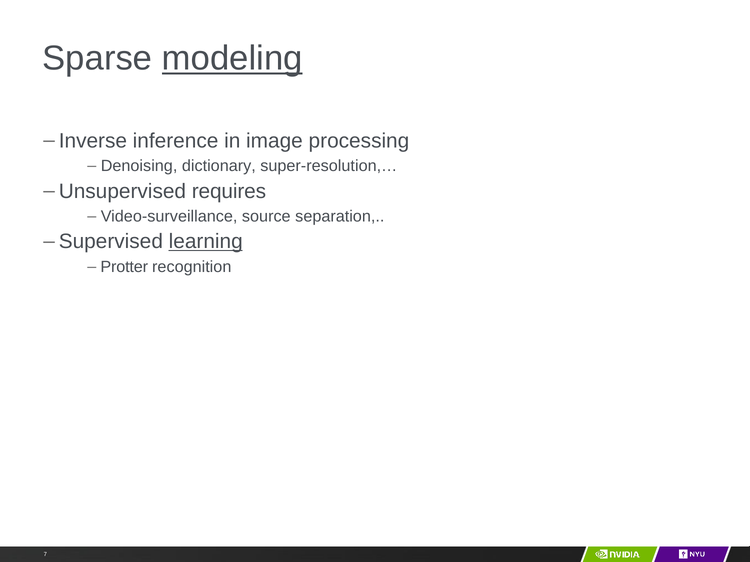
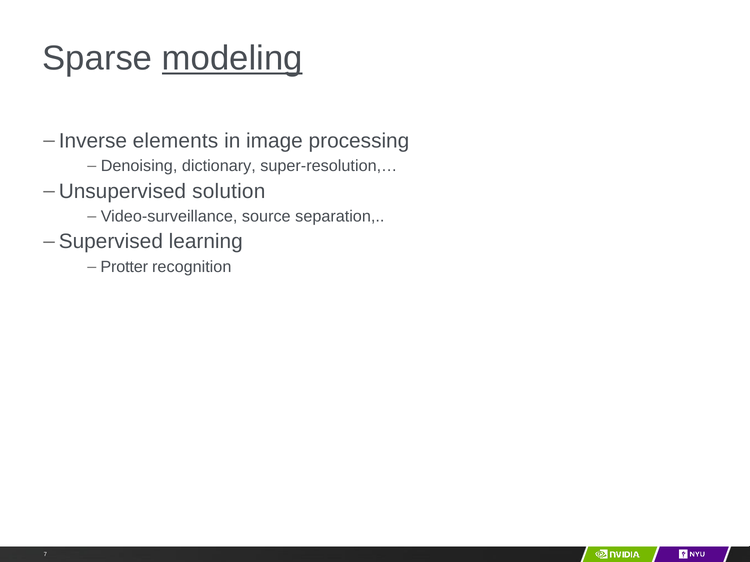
inference: inference -> elements (175, 141)
requires: requires -> solution (229, 191)
learning underline: present -> none (206, 242)
